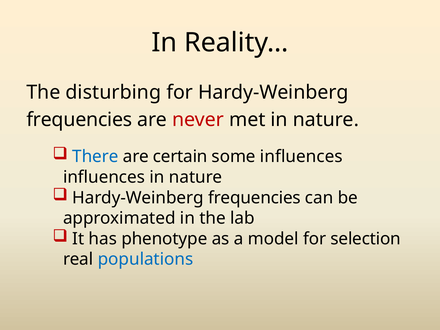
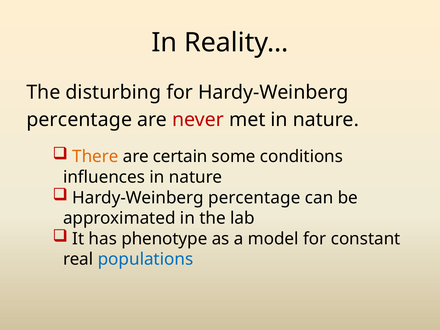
frequencies: frequencies -> percentage (79, 120)
There colour: blue -> orange (95, 157)
some influences: influences -> conditions (301, 157)
frequencies: frequencies -> percentage (254, 198)
selection: selection -> constant (366, 239)
